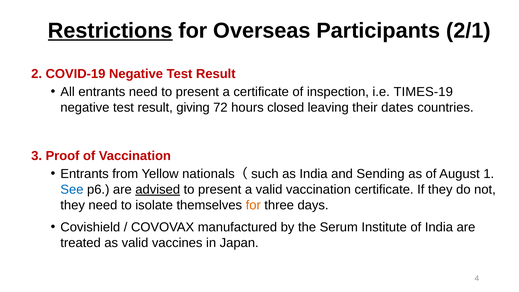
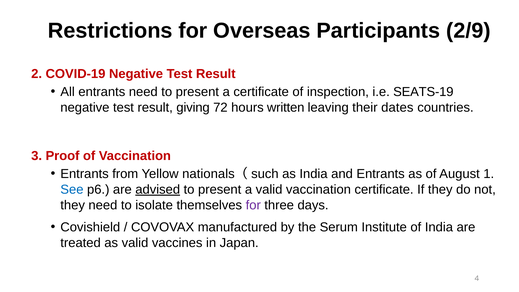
Restrictions underline: present -> none (110, 31)
2/1: 2/1 -> 2/9 (468, 31)
TIMES-19: TIMES-19 -> SEATS-19 (423, 92)
closed: closed -> written (286, 108)
and Sending: Sending -> Entrants (381, 174)
for colour: orange -> purple (253, 205)
